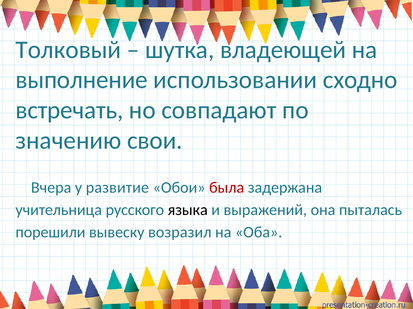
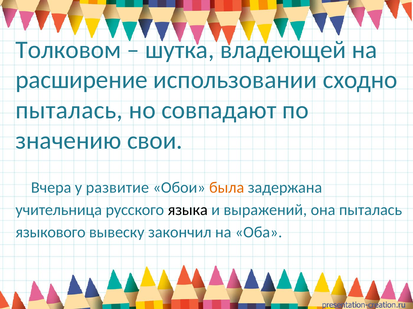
Толковый: Толковый -> Толковом (68, 50)
выполнение: выполнение -> расширение (82, 80)
встречать: встречать -> пыталась (69, 110)
была colour: red -> orange (227, 188)
порешили: порешили -> языкового (51, 233)
возразил: возразил -> закончил (180, 233)
